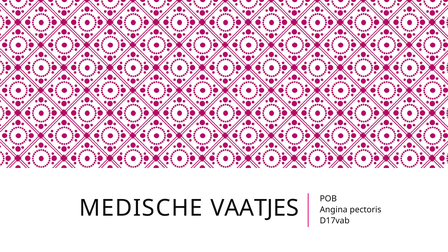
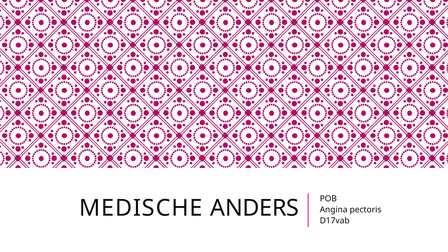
VAATJES: VAATJES -> ANDERS (255, 208)
